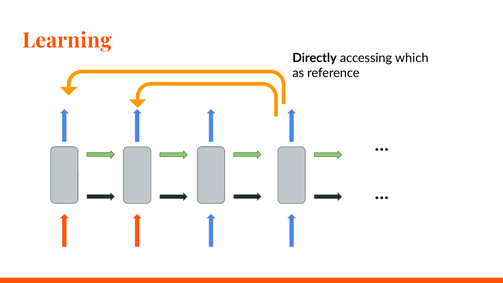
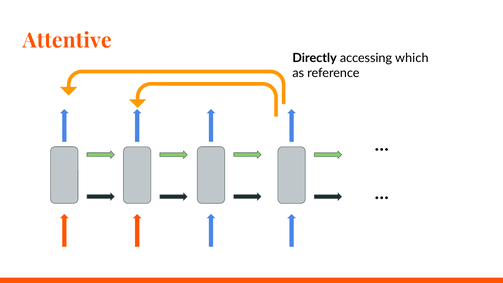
Learning: Learning -> Attentive (67, 41)
